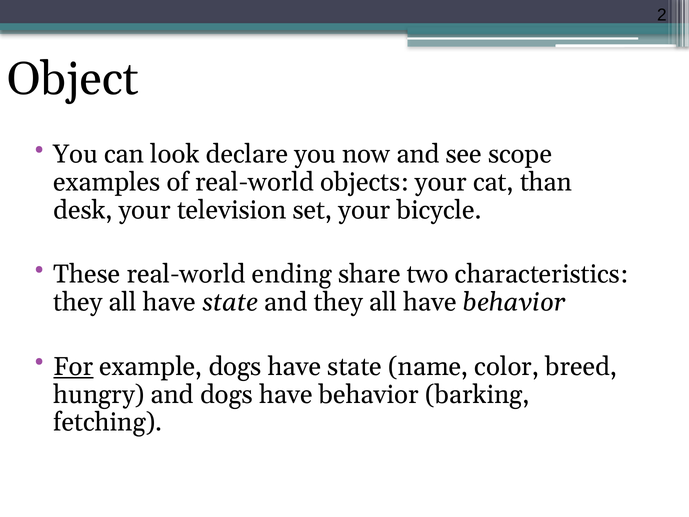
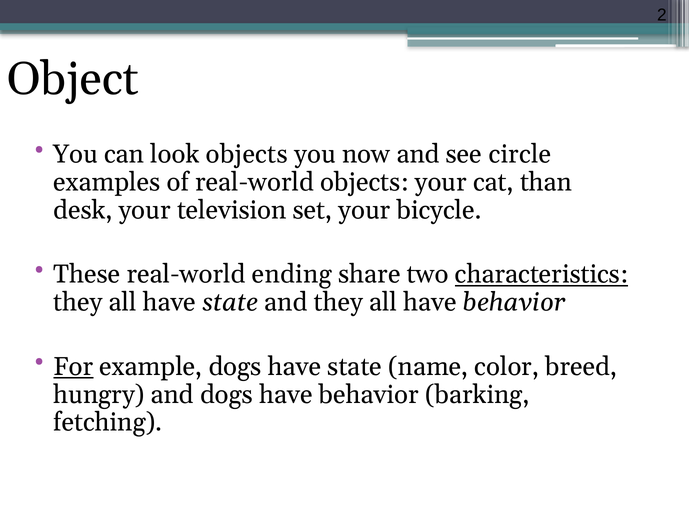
look declare: declare -> objects (247, 154)
scope: scope -> circle (520, 154)
characteristics underline: none -> present (542, 274)
